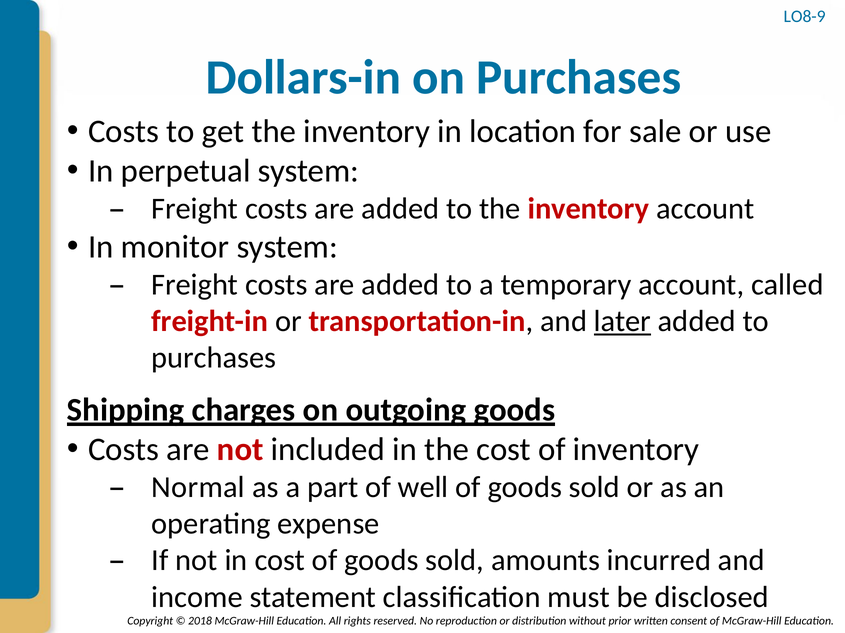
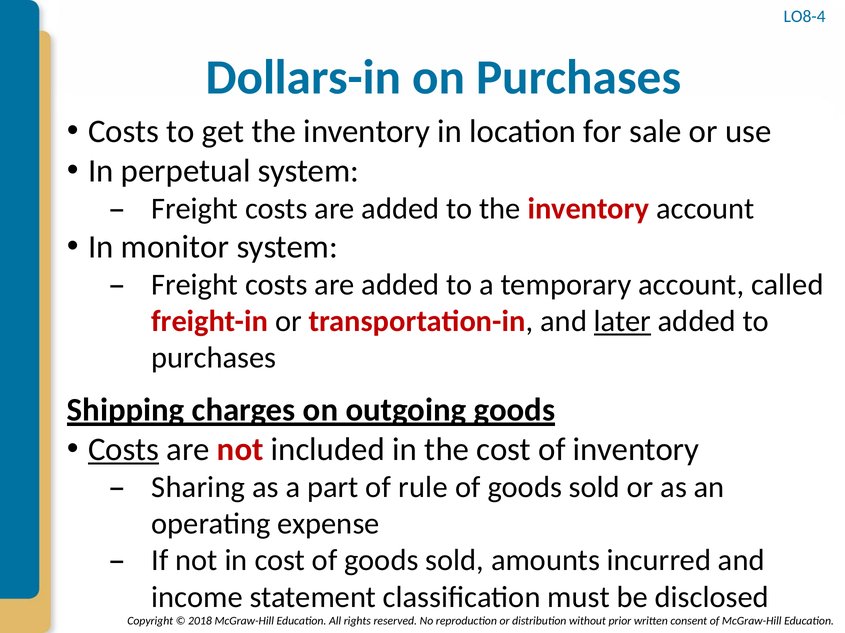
LO8-9: LO8-9 -> LO8-4 (805, 17)
Costs underline: none -> present (124, 450)
Normal: Normal -> Sharing (198, 488)
well: well -> rule (423, 488)
